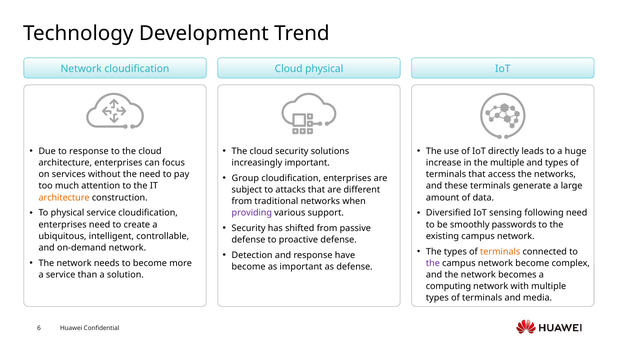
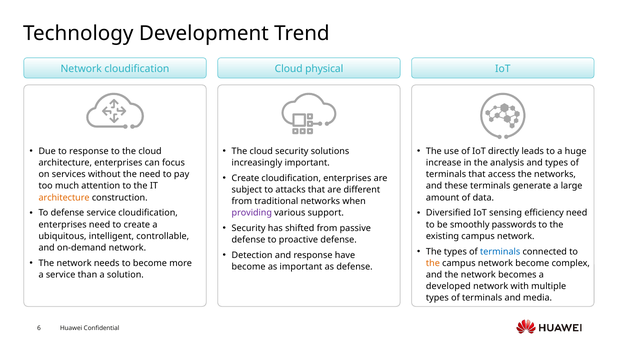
the multiple: multiple -> analysis (507, 163)
Group: Group -> Create (245, 179)
To physical: physical -> defense (67, 213)
following: following -> efficiency (544, 213)
terminals colour: orange -> blue (500, 252)
the colour: purple -> orange (433, 264)
computing: computing -> developed (448, 287)
